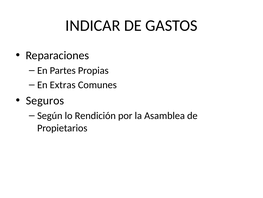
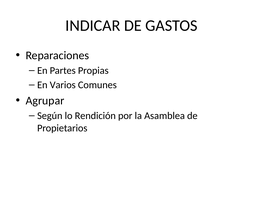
Extras: Extras -> Varios (63, 85)
Seguros: Seguros -> Agrupar (45, 100)
